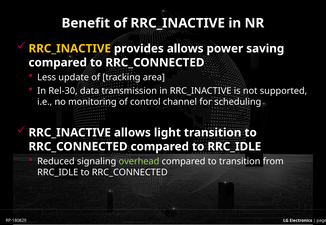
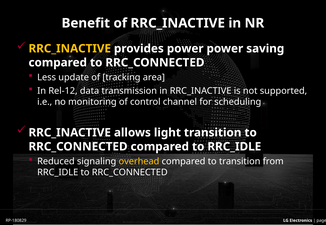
provides allows: allows -> power (185, 49)
Rel-30: Rel-30 -> Rel-12 (63, 91)
overhead colour: light green -> yellow (139, 162)
